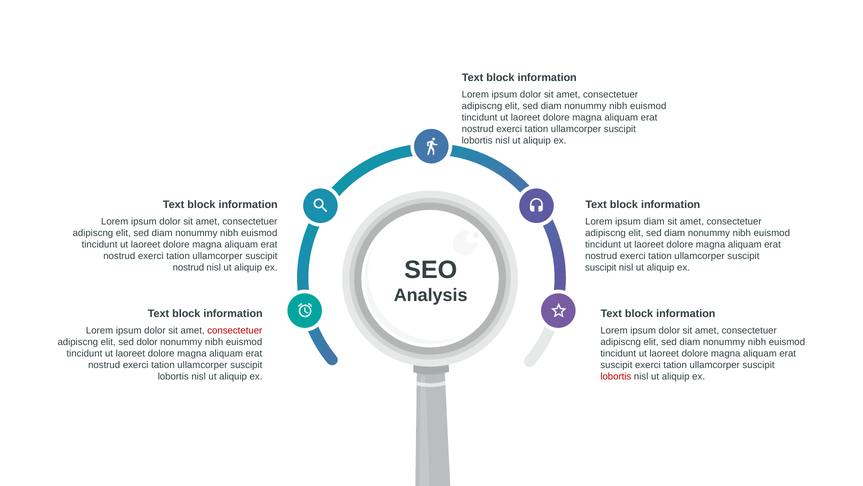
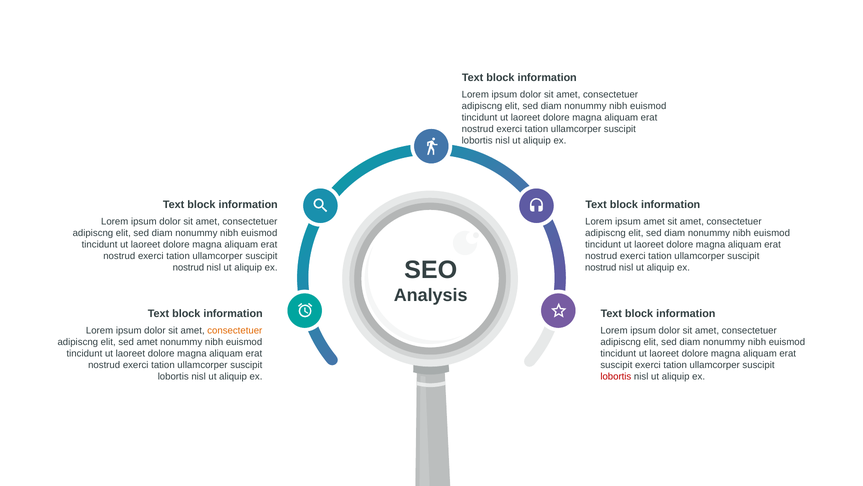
ipsum diam: diam -> amet (654, 221)
suscipit: suscipit -> nostrud (601, 267)
consectetuer colour: red -> orange (235, 330)
sed dolor: dolor -> amet (147, 342)
